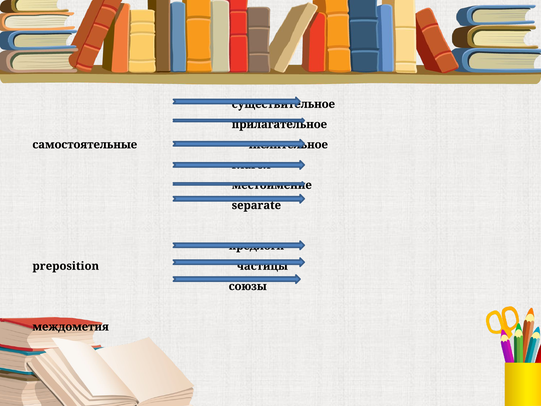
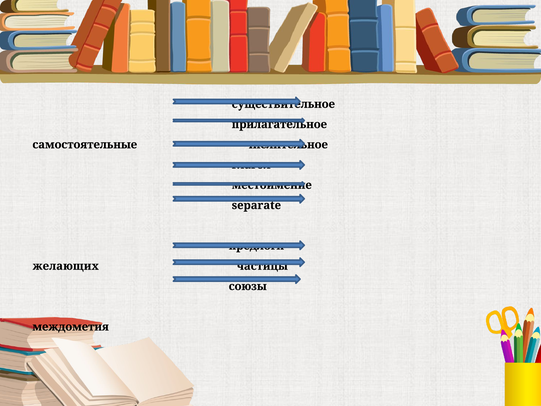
preposition: preposition -> желающих (66, 266)
